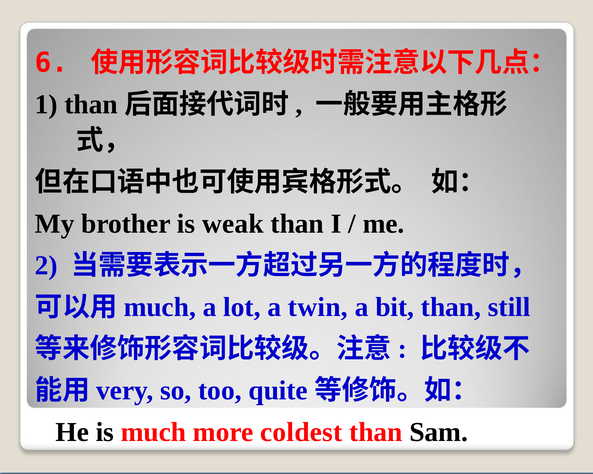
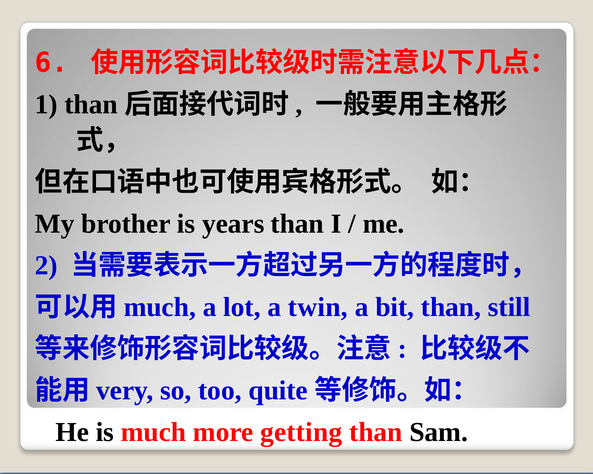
weak: weak -> years (233, 224)
coldest: coldest -> getting (301, 432)
